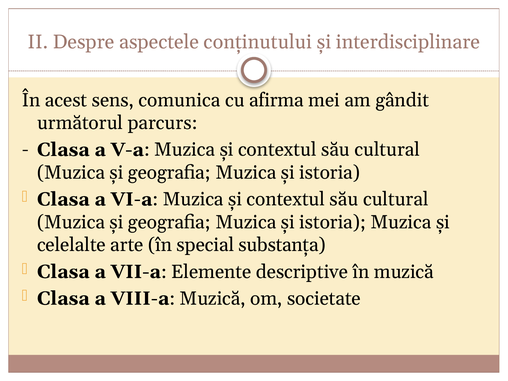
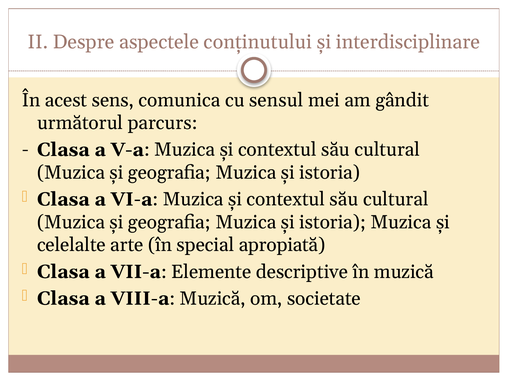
afirma: afirma -> sensul (276, 100)
substanța: substanța -> apropiată (282, 245)
